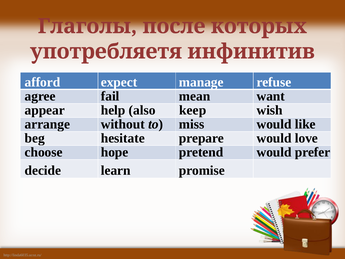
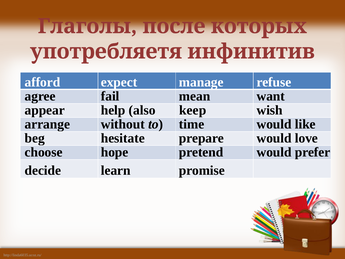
miss: miss -> time (192, 124)
